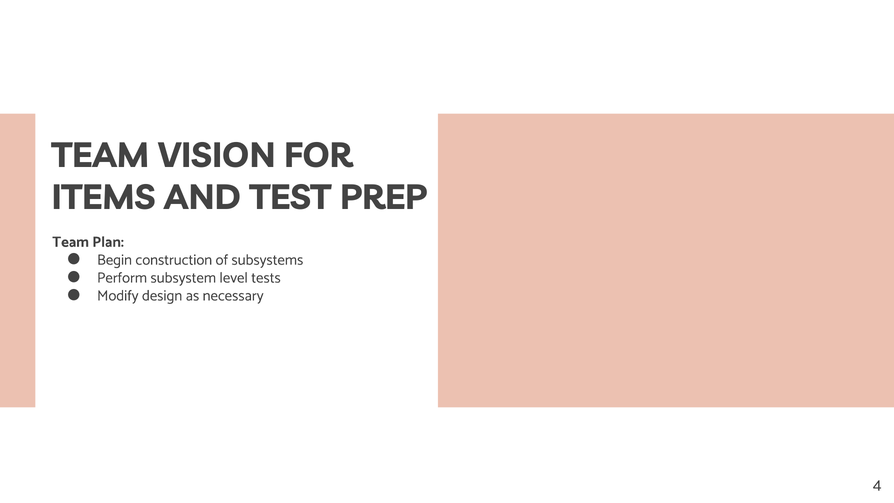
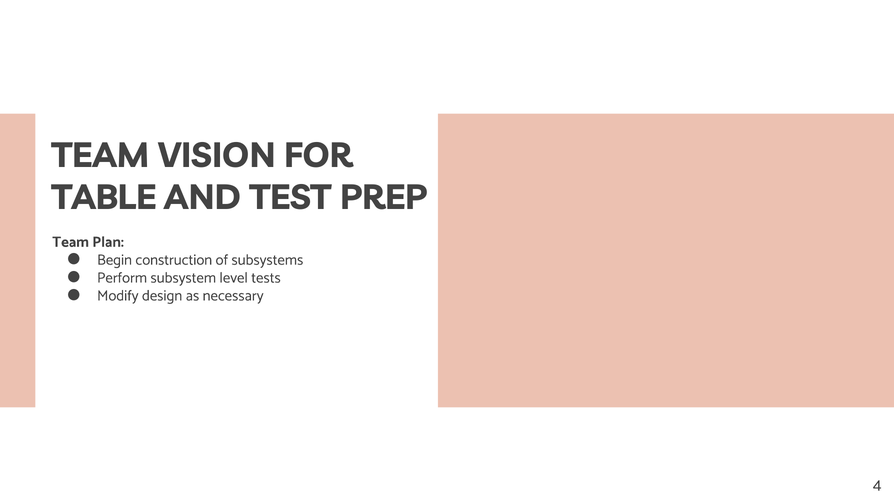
ITEMS: ITEMS -> TABLE (104, 198)
